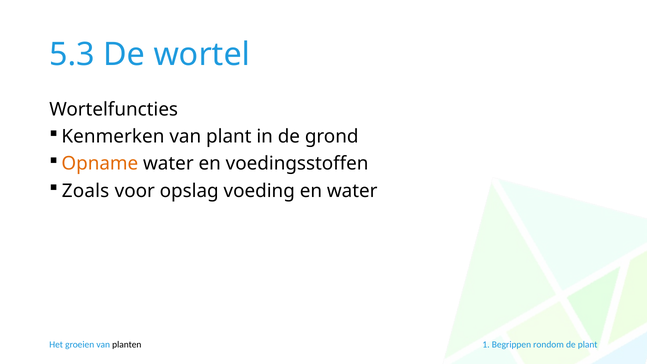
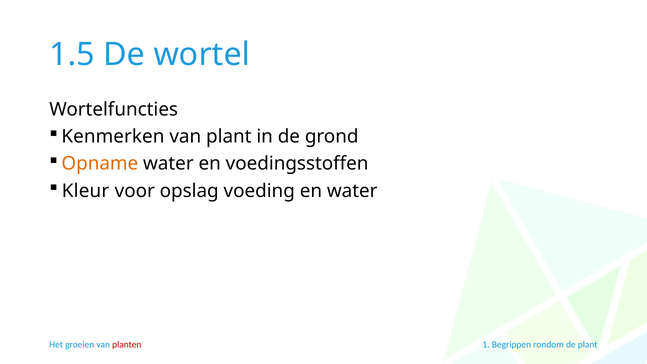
5.3: 5.3 -> 1.5 (72, 54)
Zoals: Zoals -> Kleur (86, 191)
planten colour: black -> red (127, 345)
